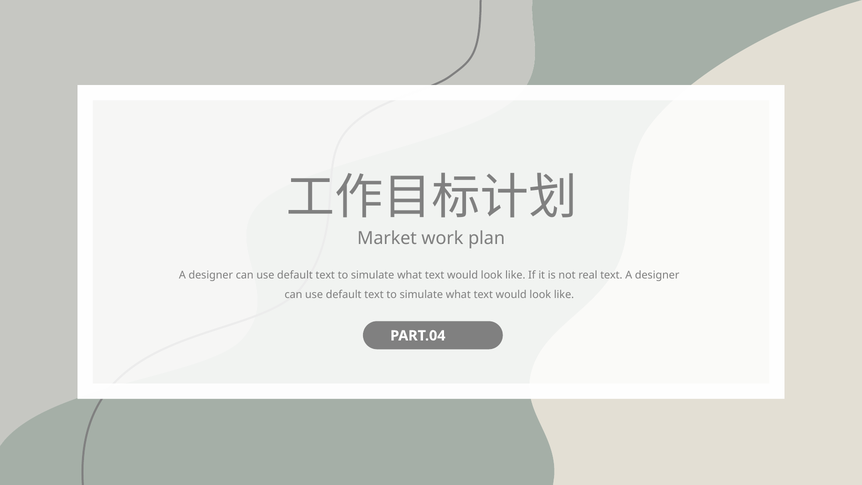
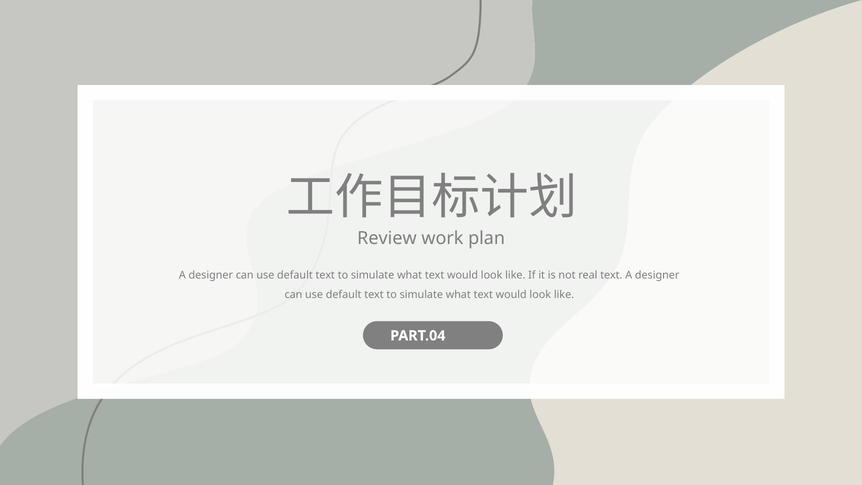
Market: Market -> Review (387, 238)
